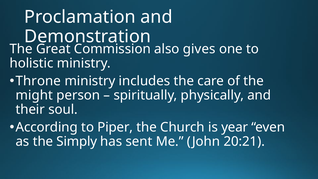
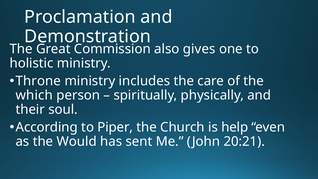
might: might -> which (34, 95)
year: year -> help (235, 127)
Simply: Simply -> Would (77, 141)
